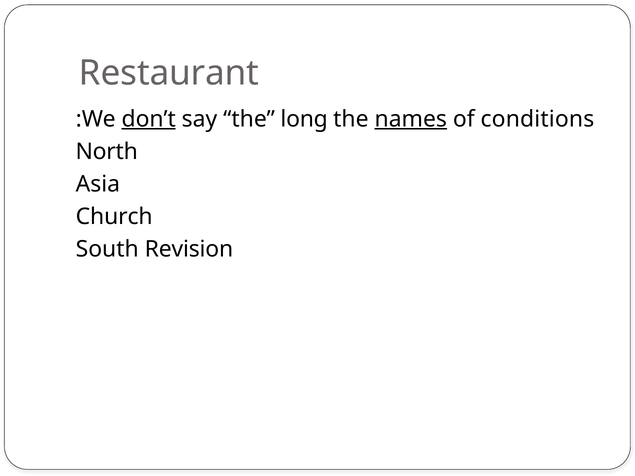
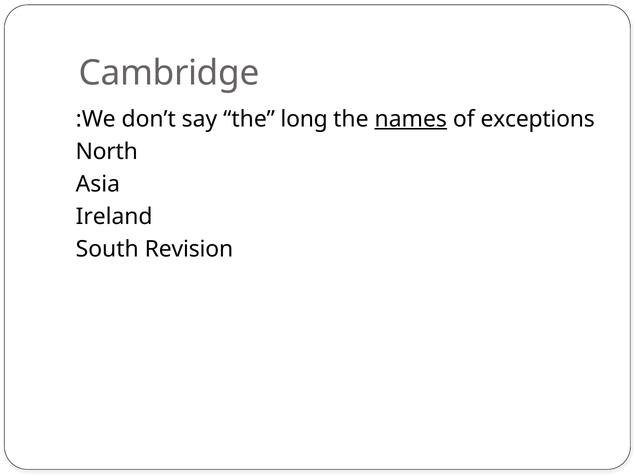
Restaurant: Restaurant -> Cambridge (169, 73)
don’t underline: present -> none (149, 119)
conditions: conditions -> exceptions (538, 119)
Church: Church -> Ireland (114, 217)
